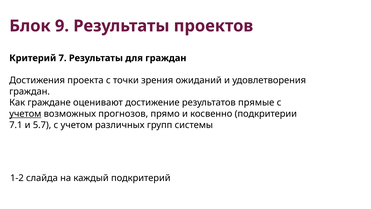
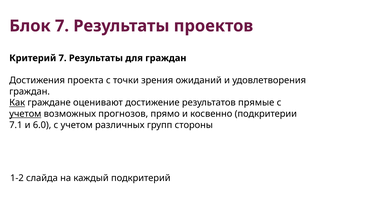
Блок 9: 9 -> 7 (62, 26)
Как underline: none -> present (17, 103)
5.7: 5.7 -> 6.0 (42, 125)
системы: системы -> стороны (194, 125)
